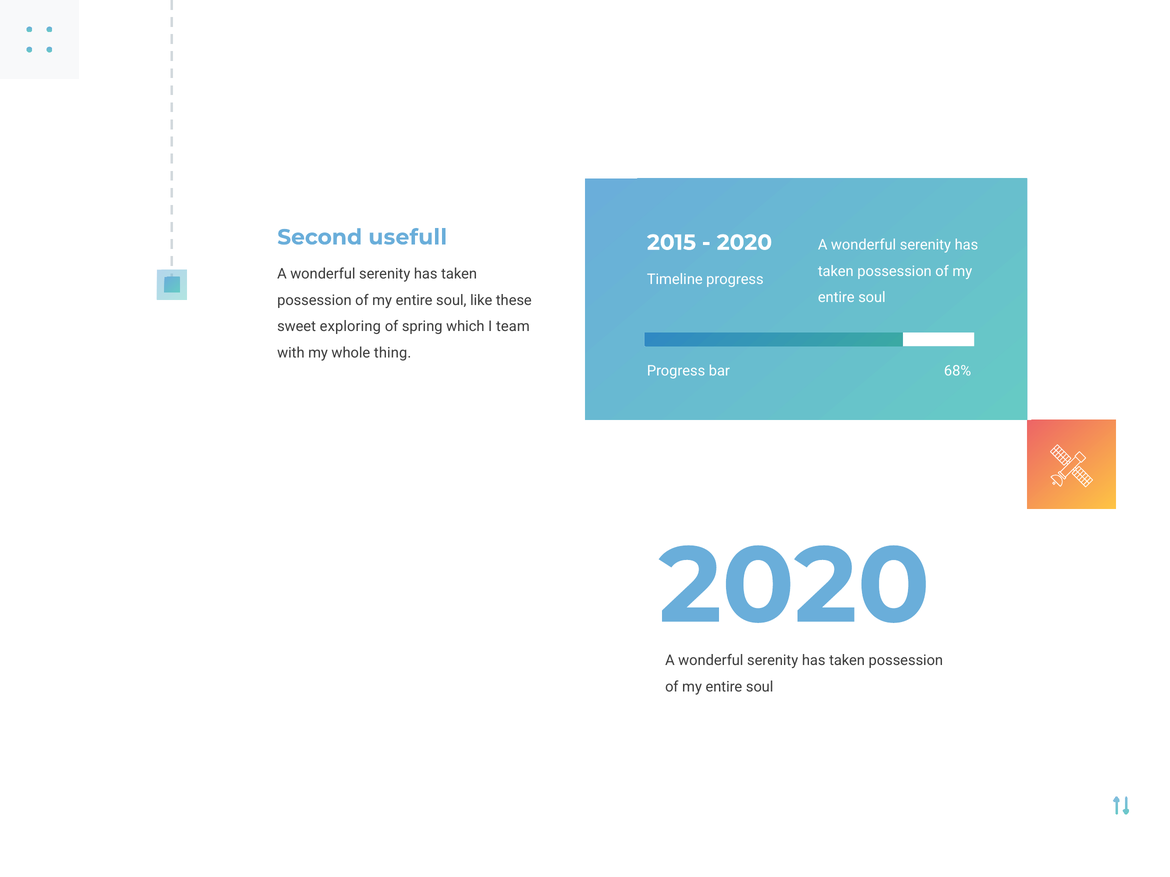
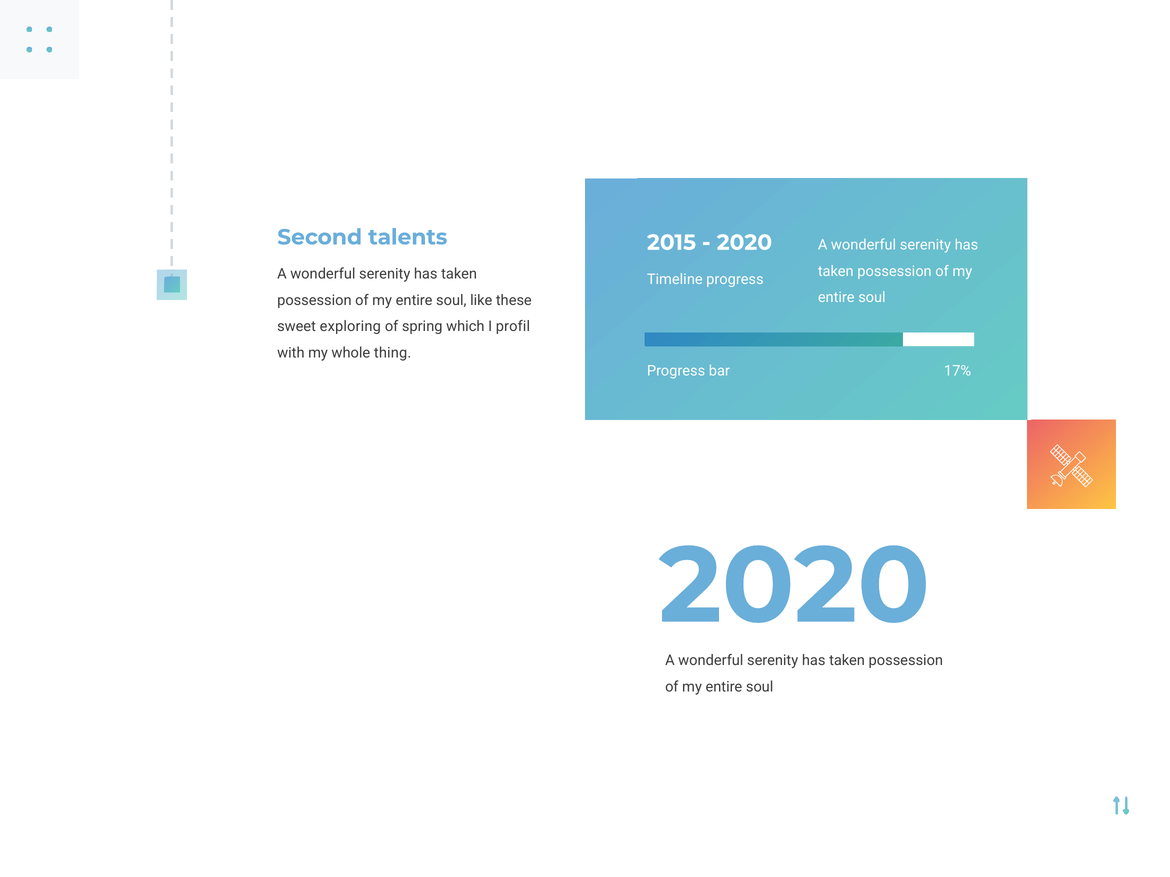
usefull: usefull -> talents (408, 237)
team: team -> profil (513, 327)
68%: 68% -> 17% (958, 371)
